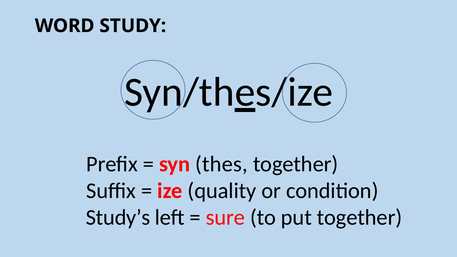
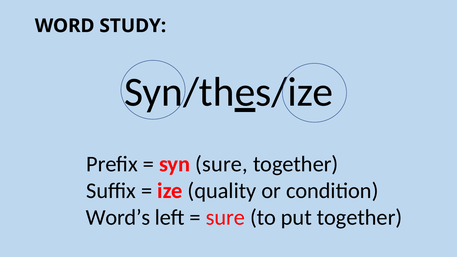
syn thes: thes -> sure (222, 164)
Study’s: Study’s -> Word’s (118, 217)
